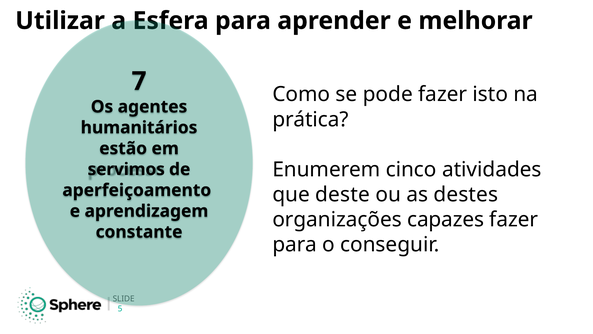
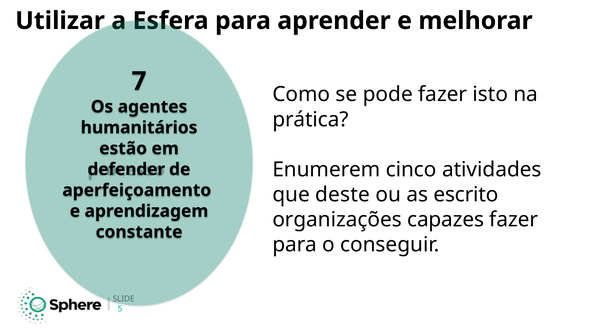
servimos: servimos -> defender (126, 169)
destes: destes -> escrito (466, 194)
